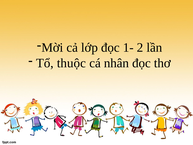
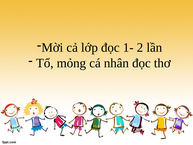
thuộc: thuộc -> mỏng (71, 63)
